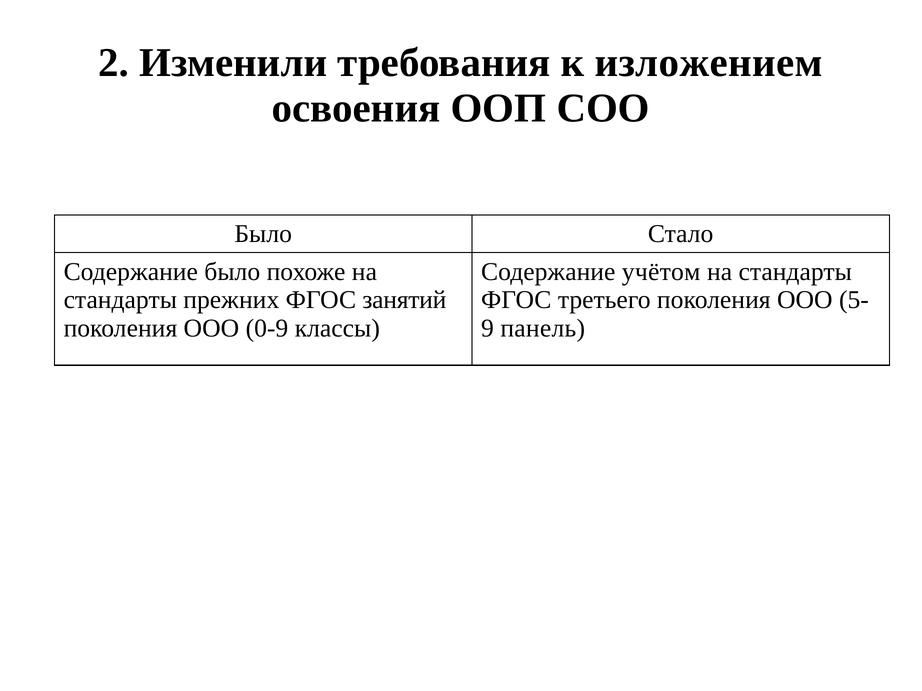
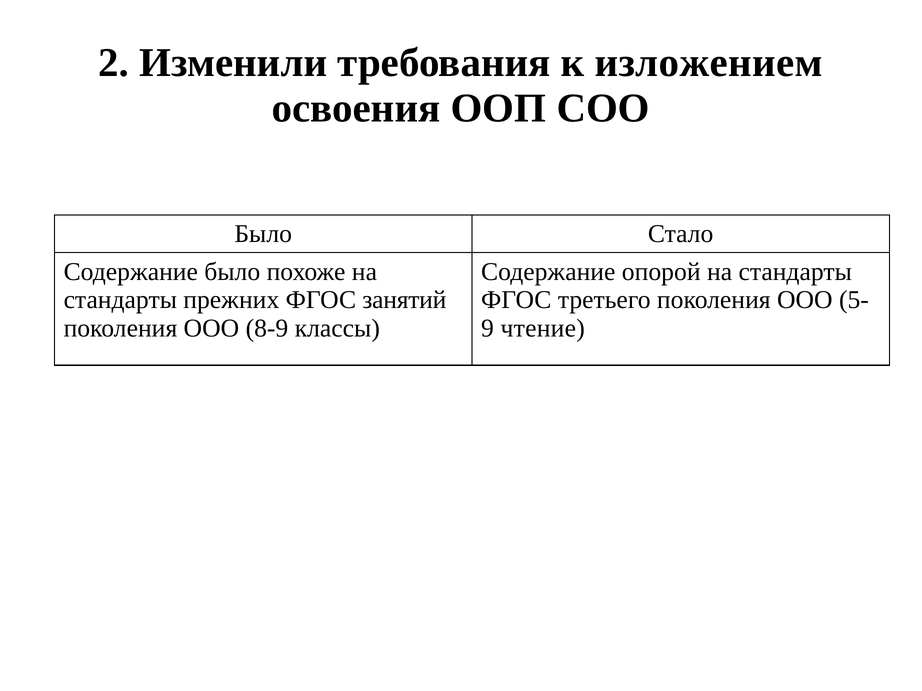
учётом: учётом -> опорой (661, 272)
0-9: 0-9 -> 8-9 (267, 329)
панель: панель -> чтение (543, 329)
